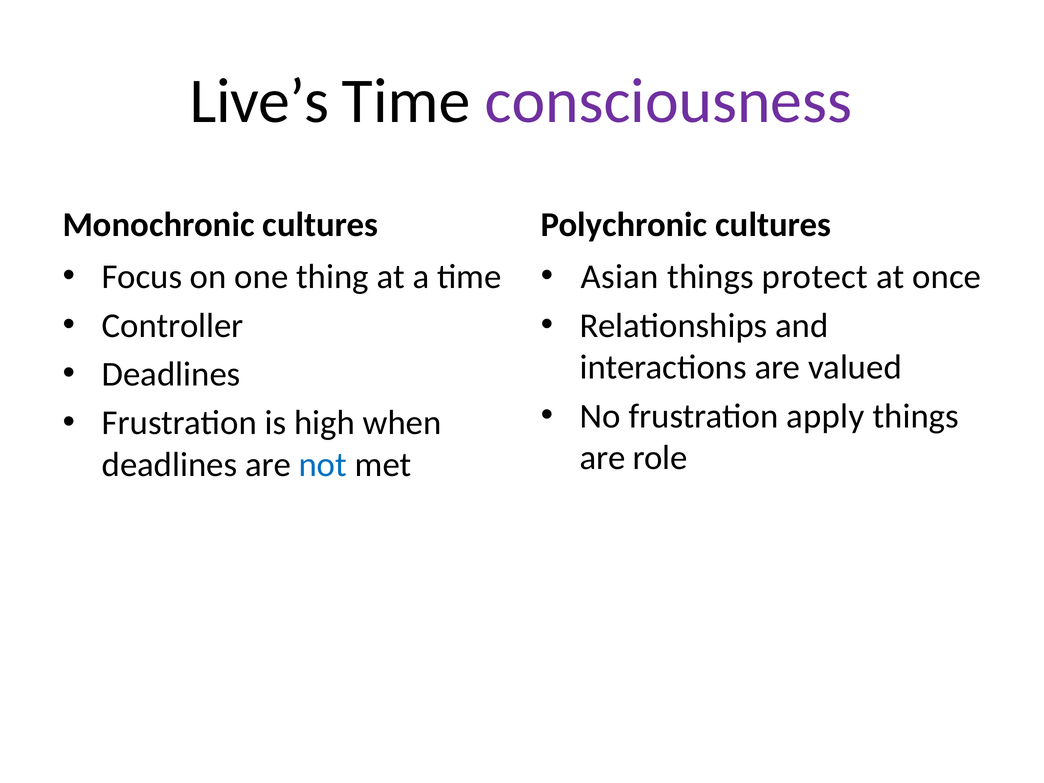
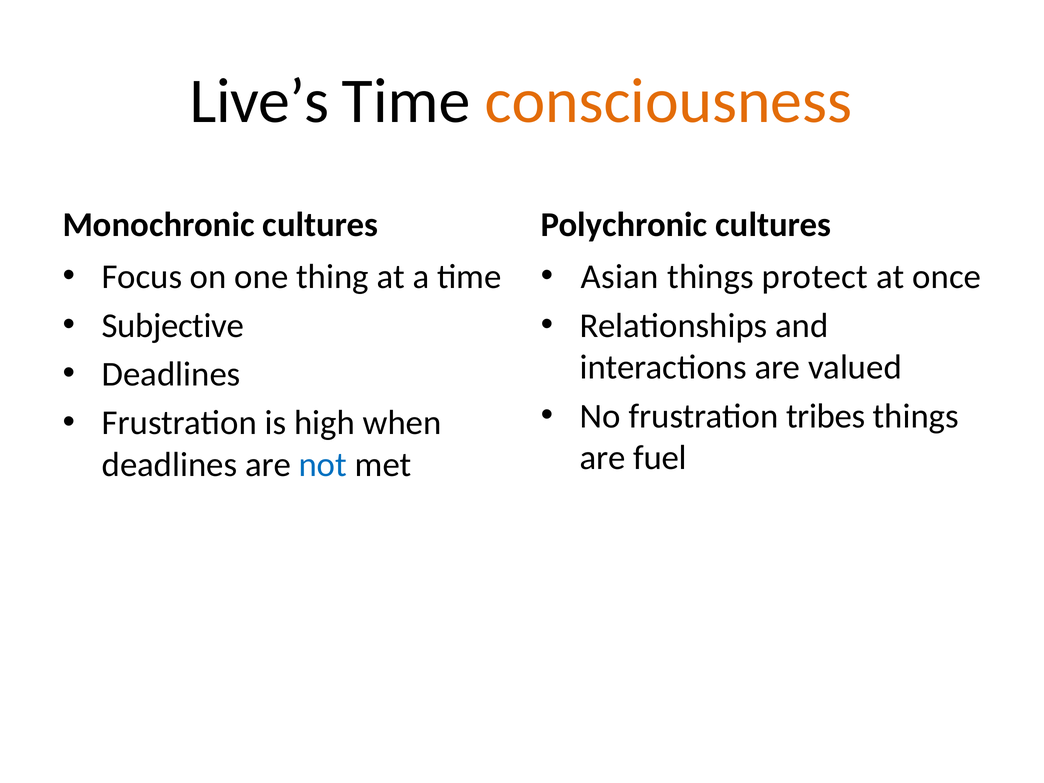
consciousness colour: purple -> orange (668, 101)
Controller: Controller -> Subjective (173, 326)
apply: apply -> tribes (826, 416)
role: role -> fuel (660, 458)
